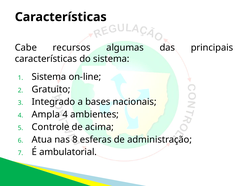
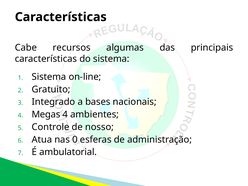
Ampla: Ampla -> Megas (46, 114)
acima: acima -> nosso (99, 127)
8: 8 -> 0 (75, 140)
